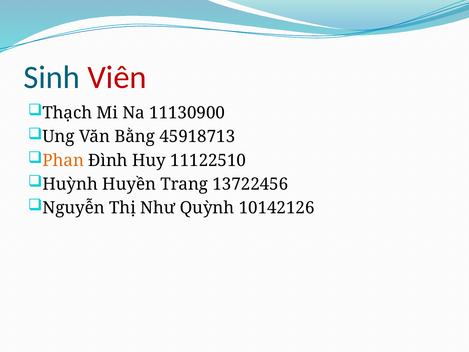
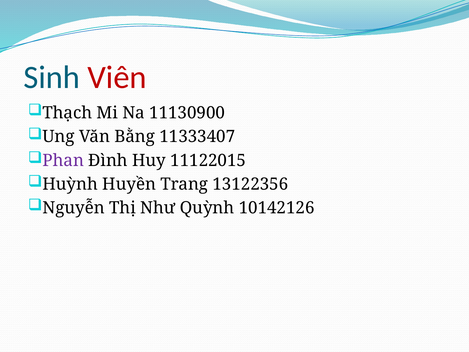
45918713: 45918713 -> 11333407 (197, 137)
Phan colour: orange -> purple (63, 160)
11122510: 11122510 -> 11122015 (208, 160)
13722456: 13722456 -> 13122356 (250, 184)
